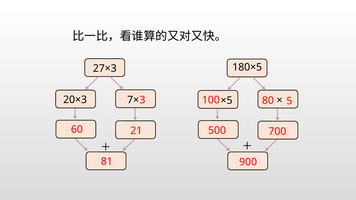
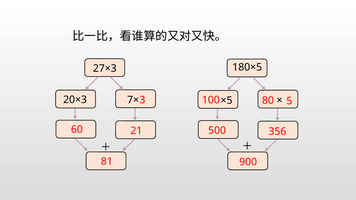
700: 700 -> 356 (277, 132)
